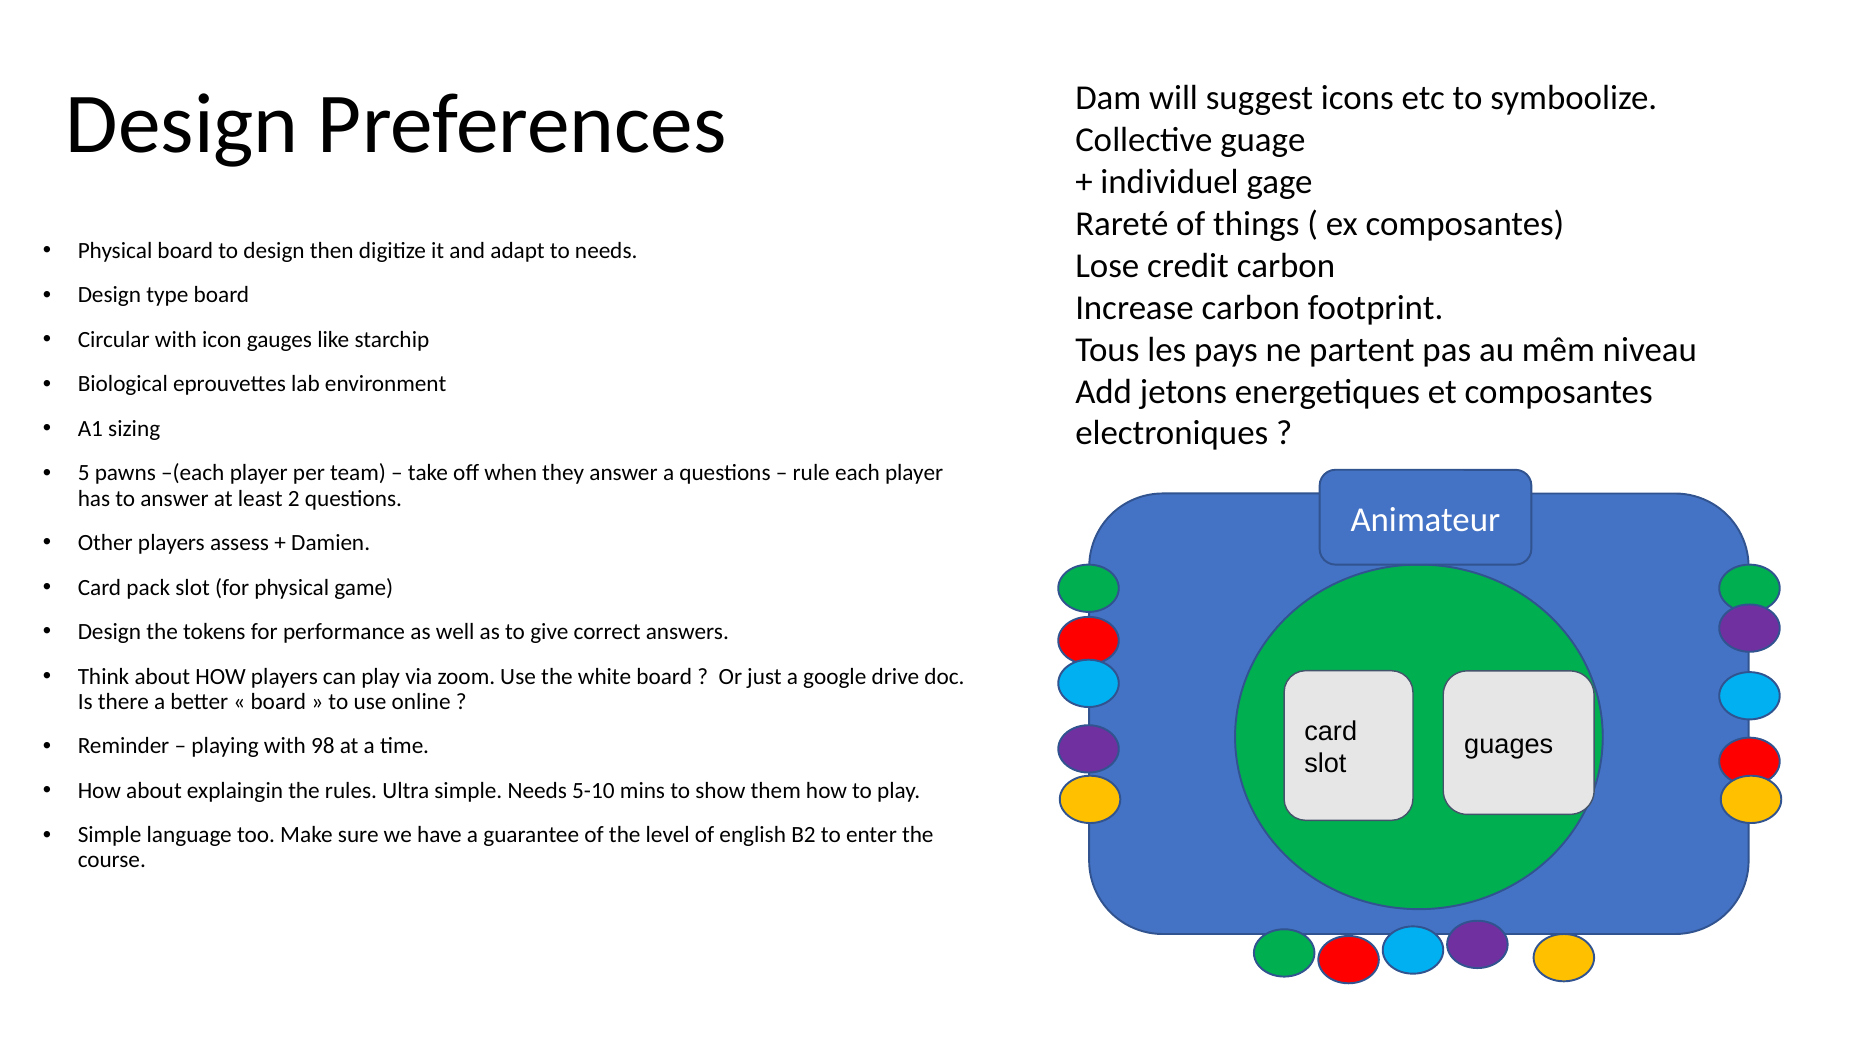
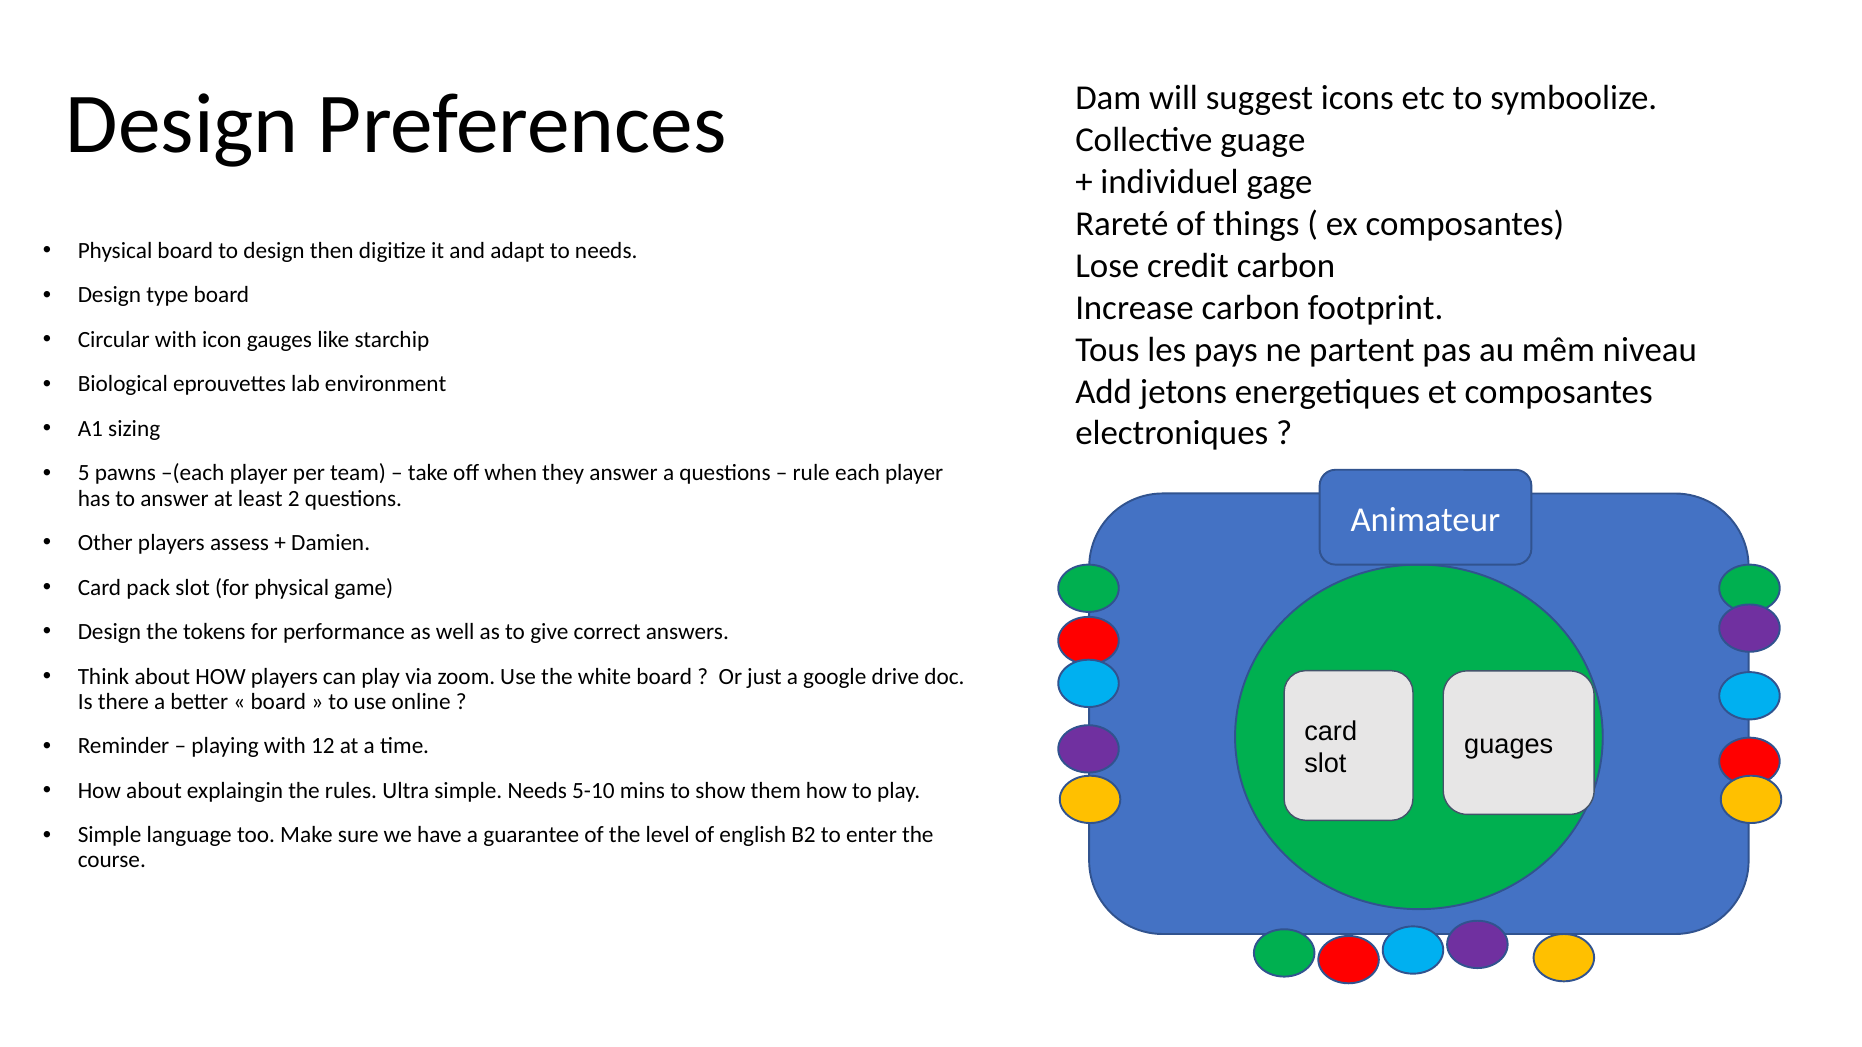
98: 98 -> 12 (323, 746)
